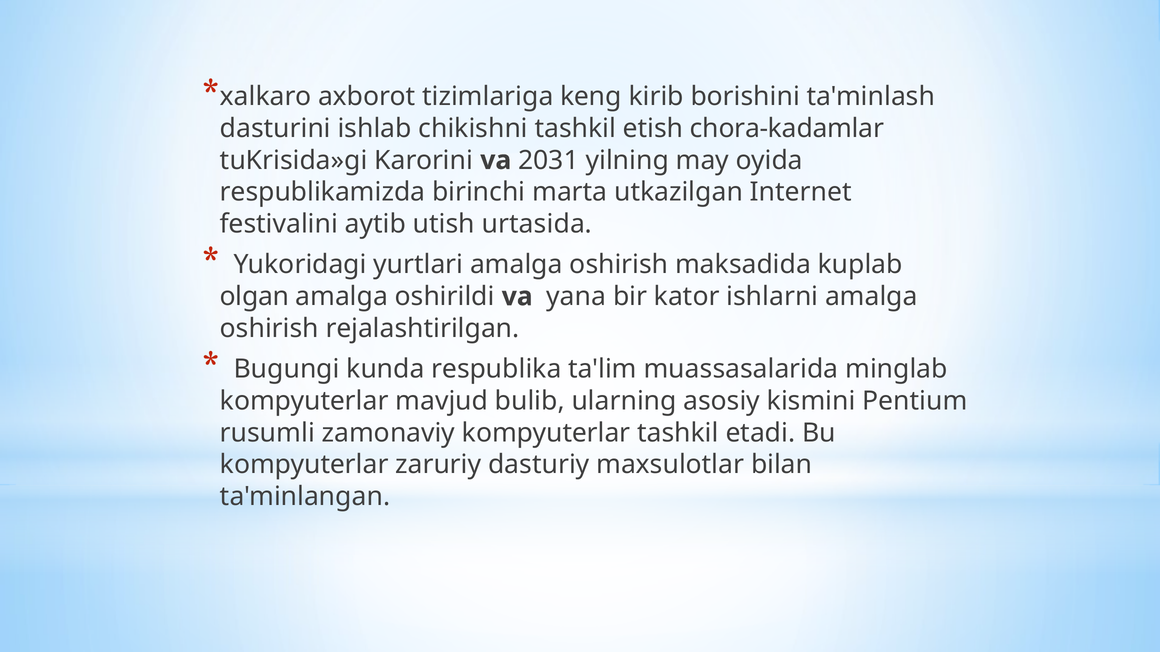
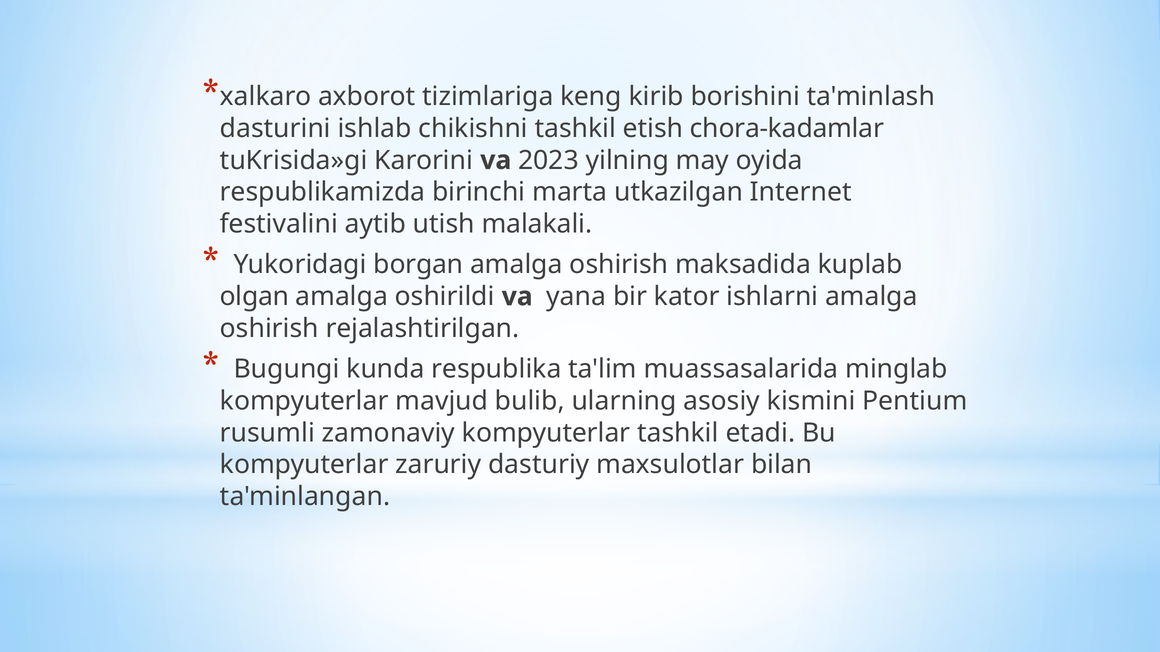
2031: 2031 -> 2023 (548, 160)
urtasida: urtasida -> malakali (537, 224)
yurtlari: yurtlari -> borgan (418, 265)
